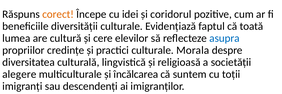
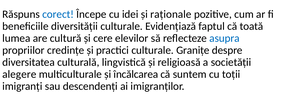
corect colour: orange -> blue (58, 14)
coridorul: coridorul -> raționale (171, 14)
Morala: Morala -> Granițe (193, 50)
